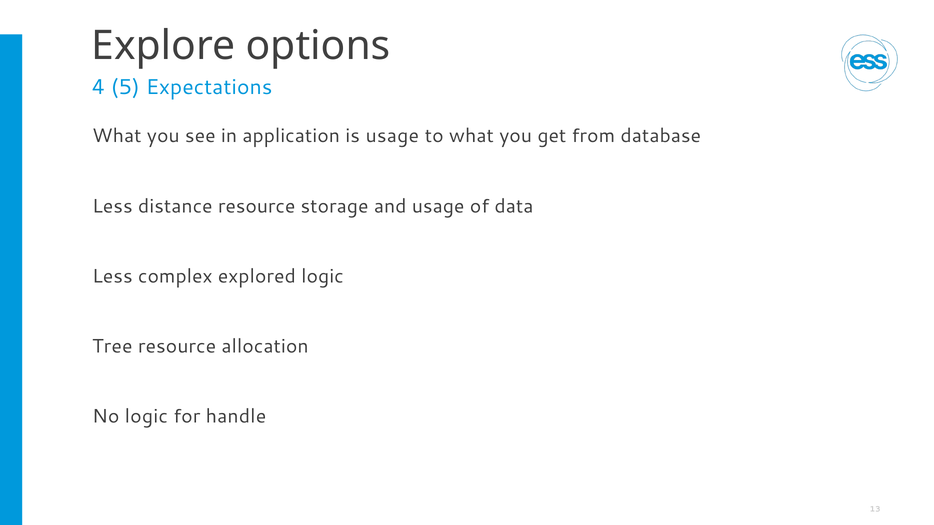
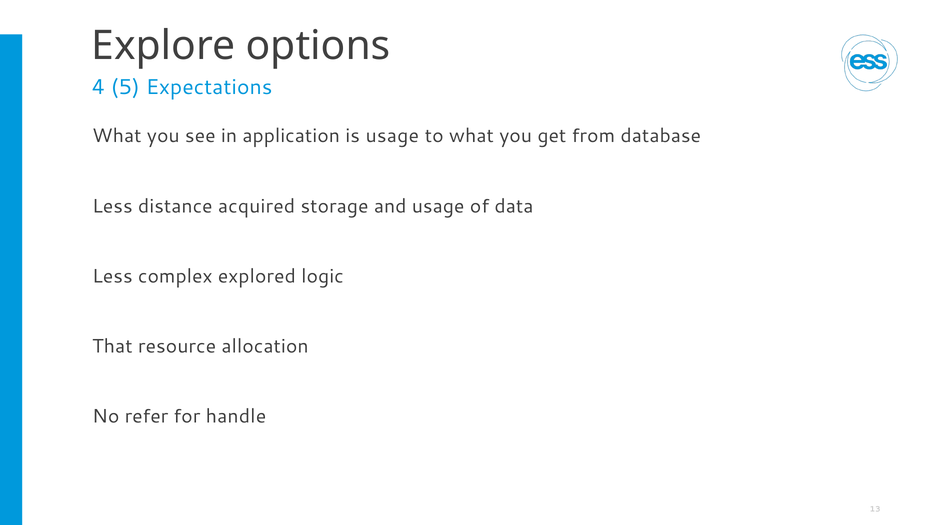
distance resource: resource -> acquired (257, 206)
Tree: Tree -> That (112, 346)
No logic: logic -> refer (146, 417)
